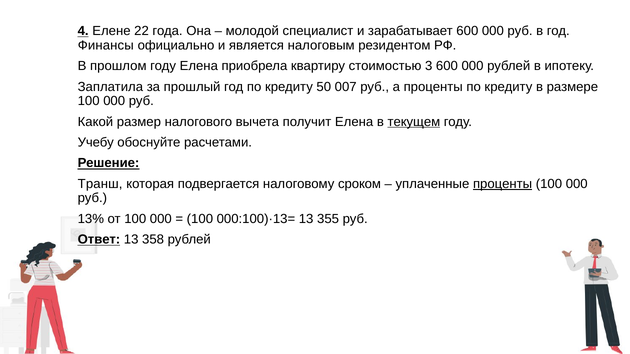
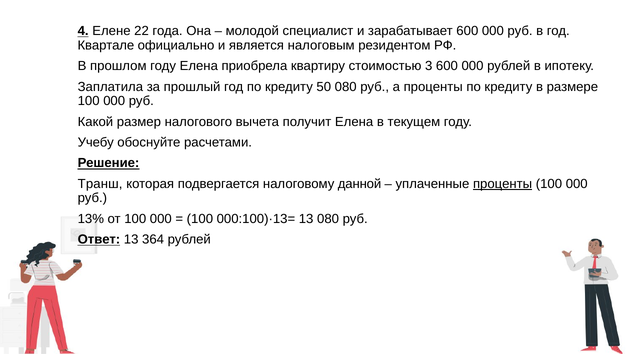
Финансы: Финансы -> Квартале (106, 45)
50 007: 007 -> 080 (346, 87)
текущем underline: present -> none (414, 122)
сроком: сроком -> данной (360, 184)
13 355: 355 -> 080 (328, 219)
358: 358 -> 364 (153, 240)
